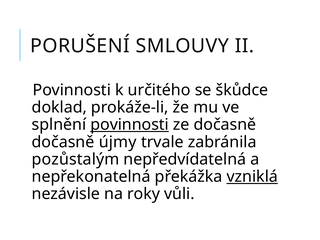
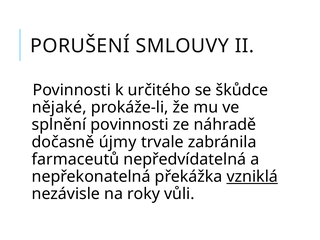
doklad: doklad -> nějaké (59, 107)
povinnosti underline: present -> none (130, 125)
ze dočasně: dočasně -> náhradě (225, 125)
pozůstalým: pozůstalým -> farmaceutů (75, 159)
